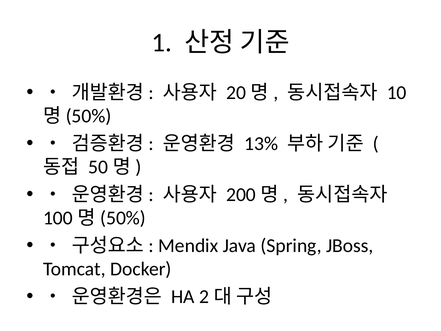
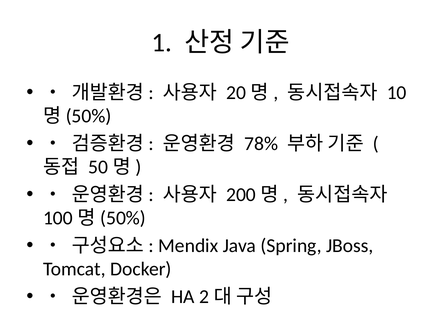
13%: 13% -> 78% (261, 143)
